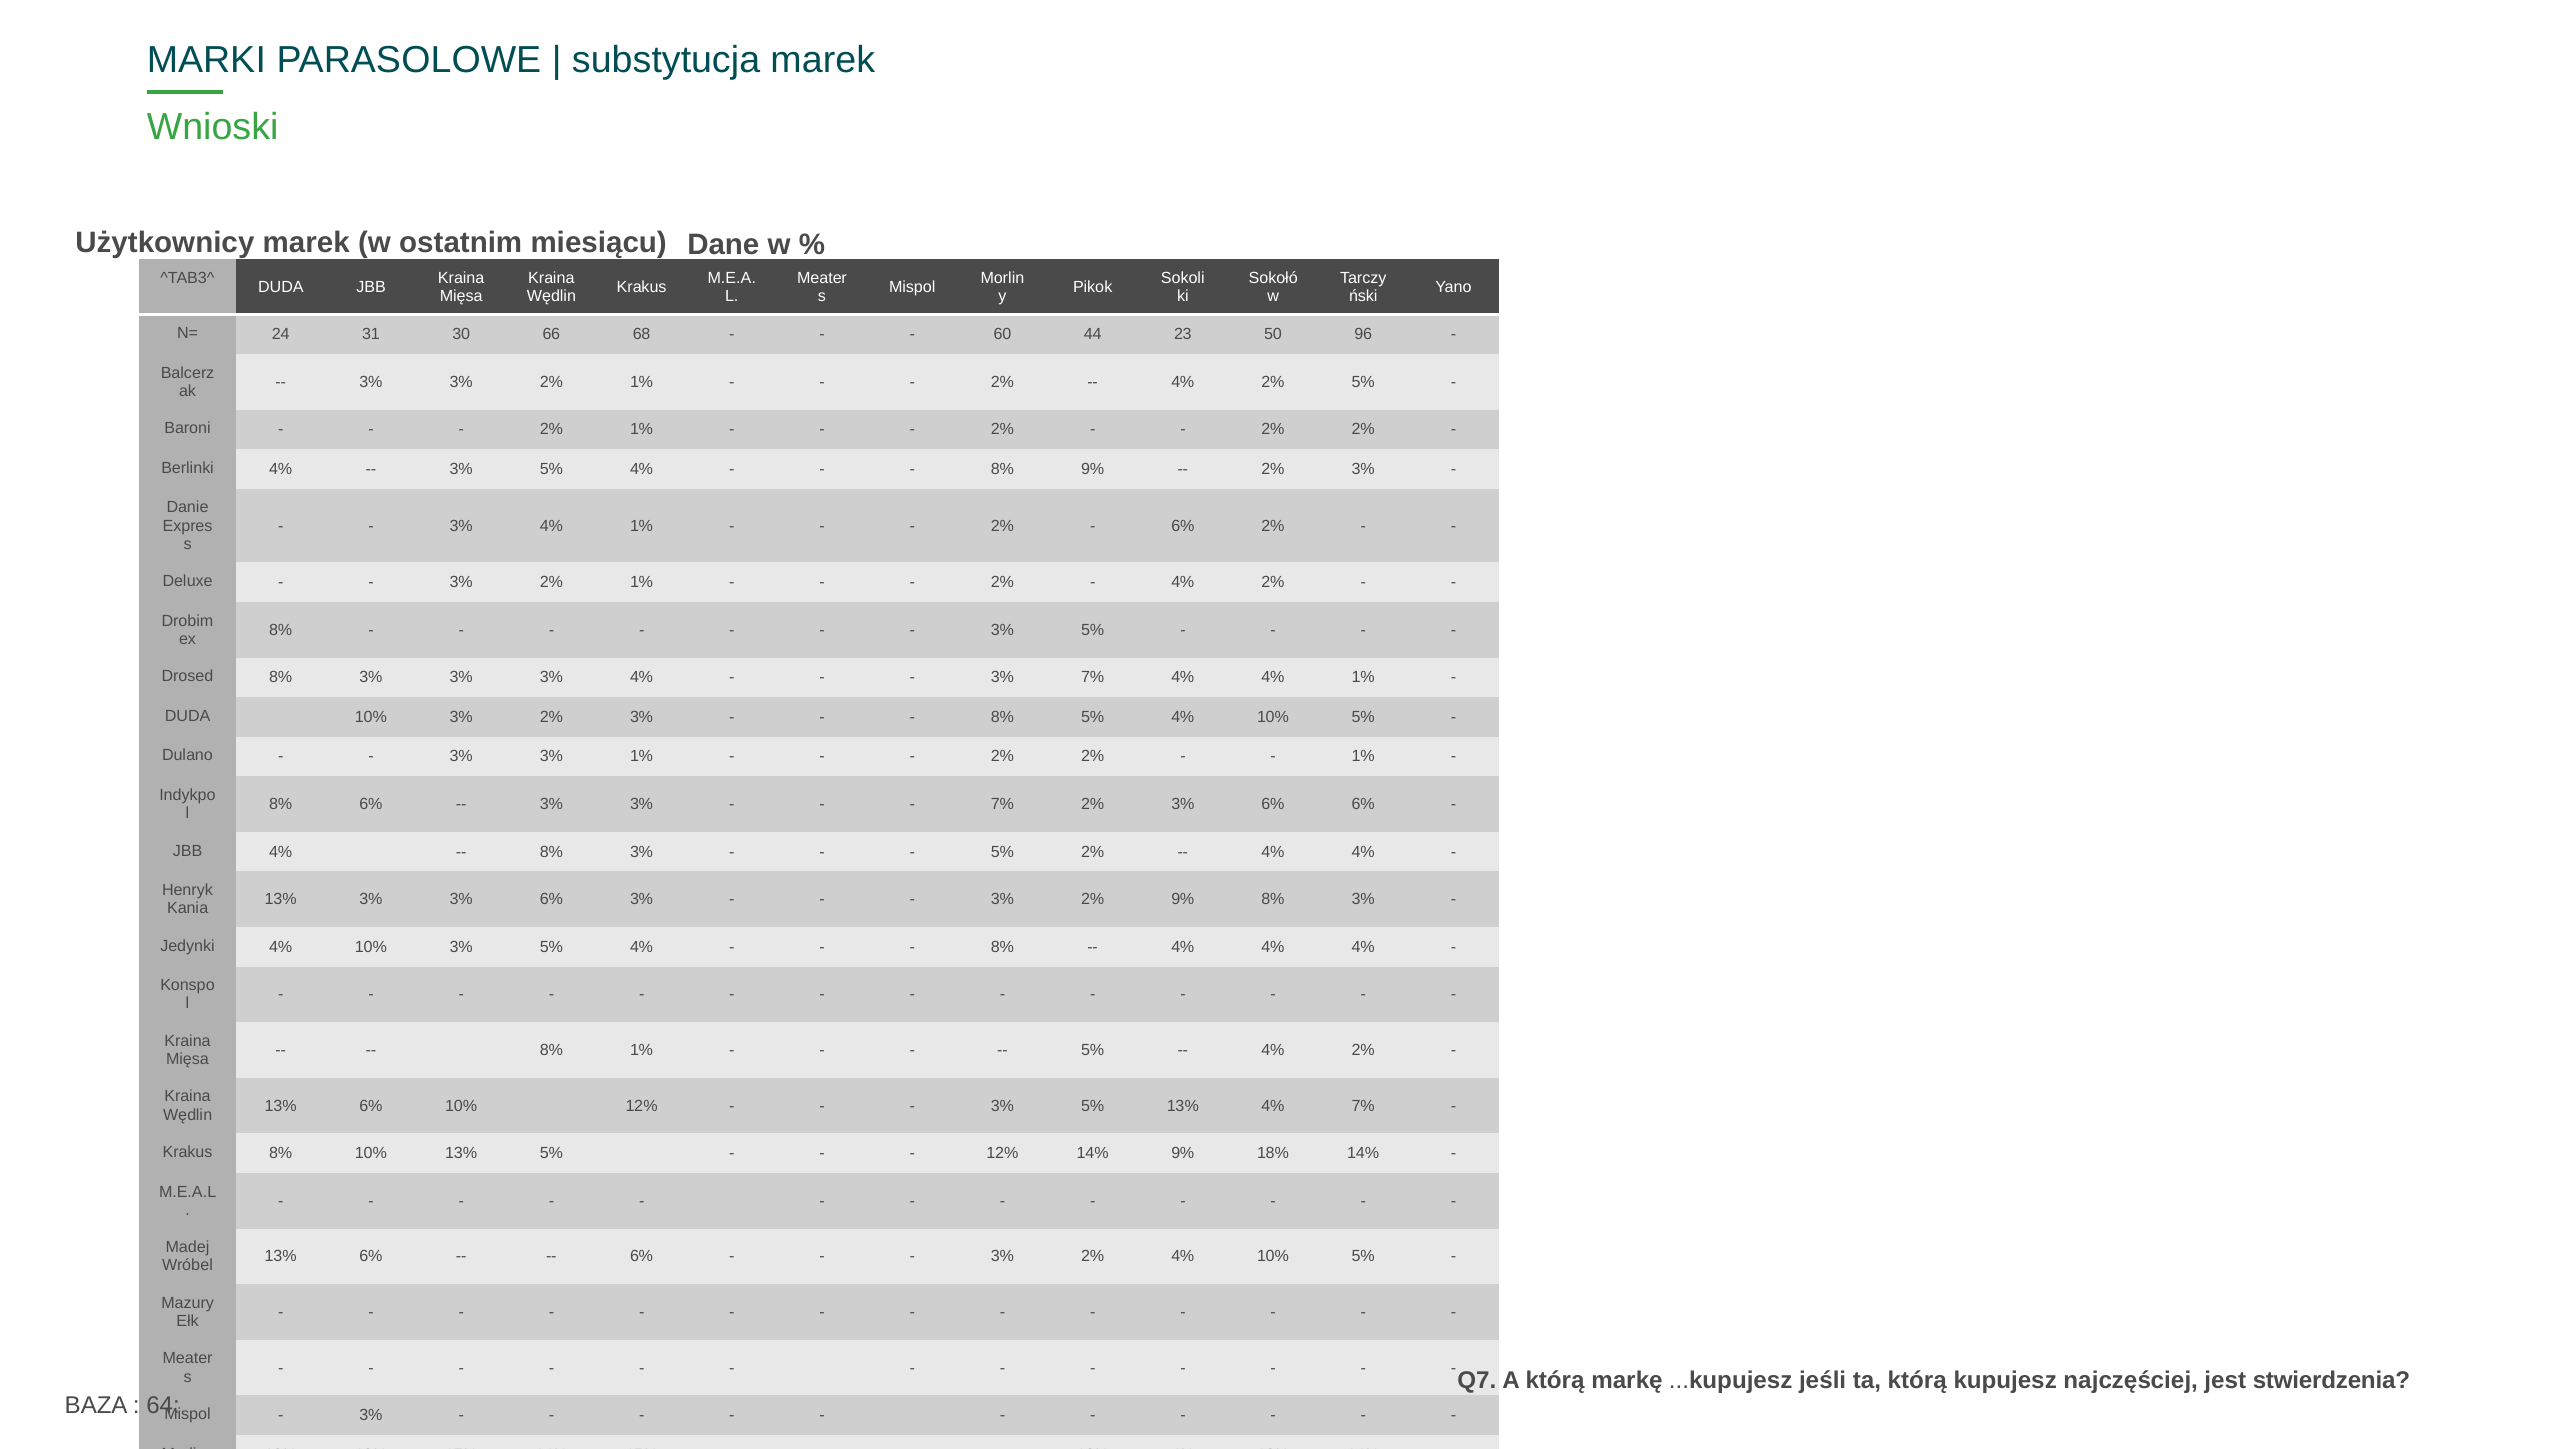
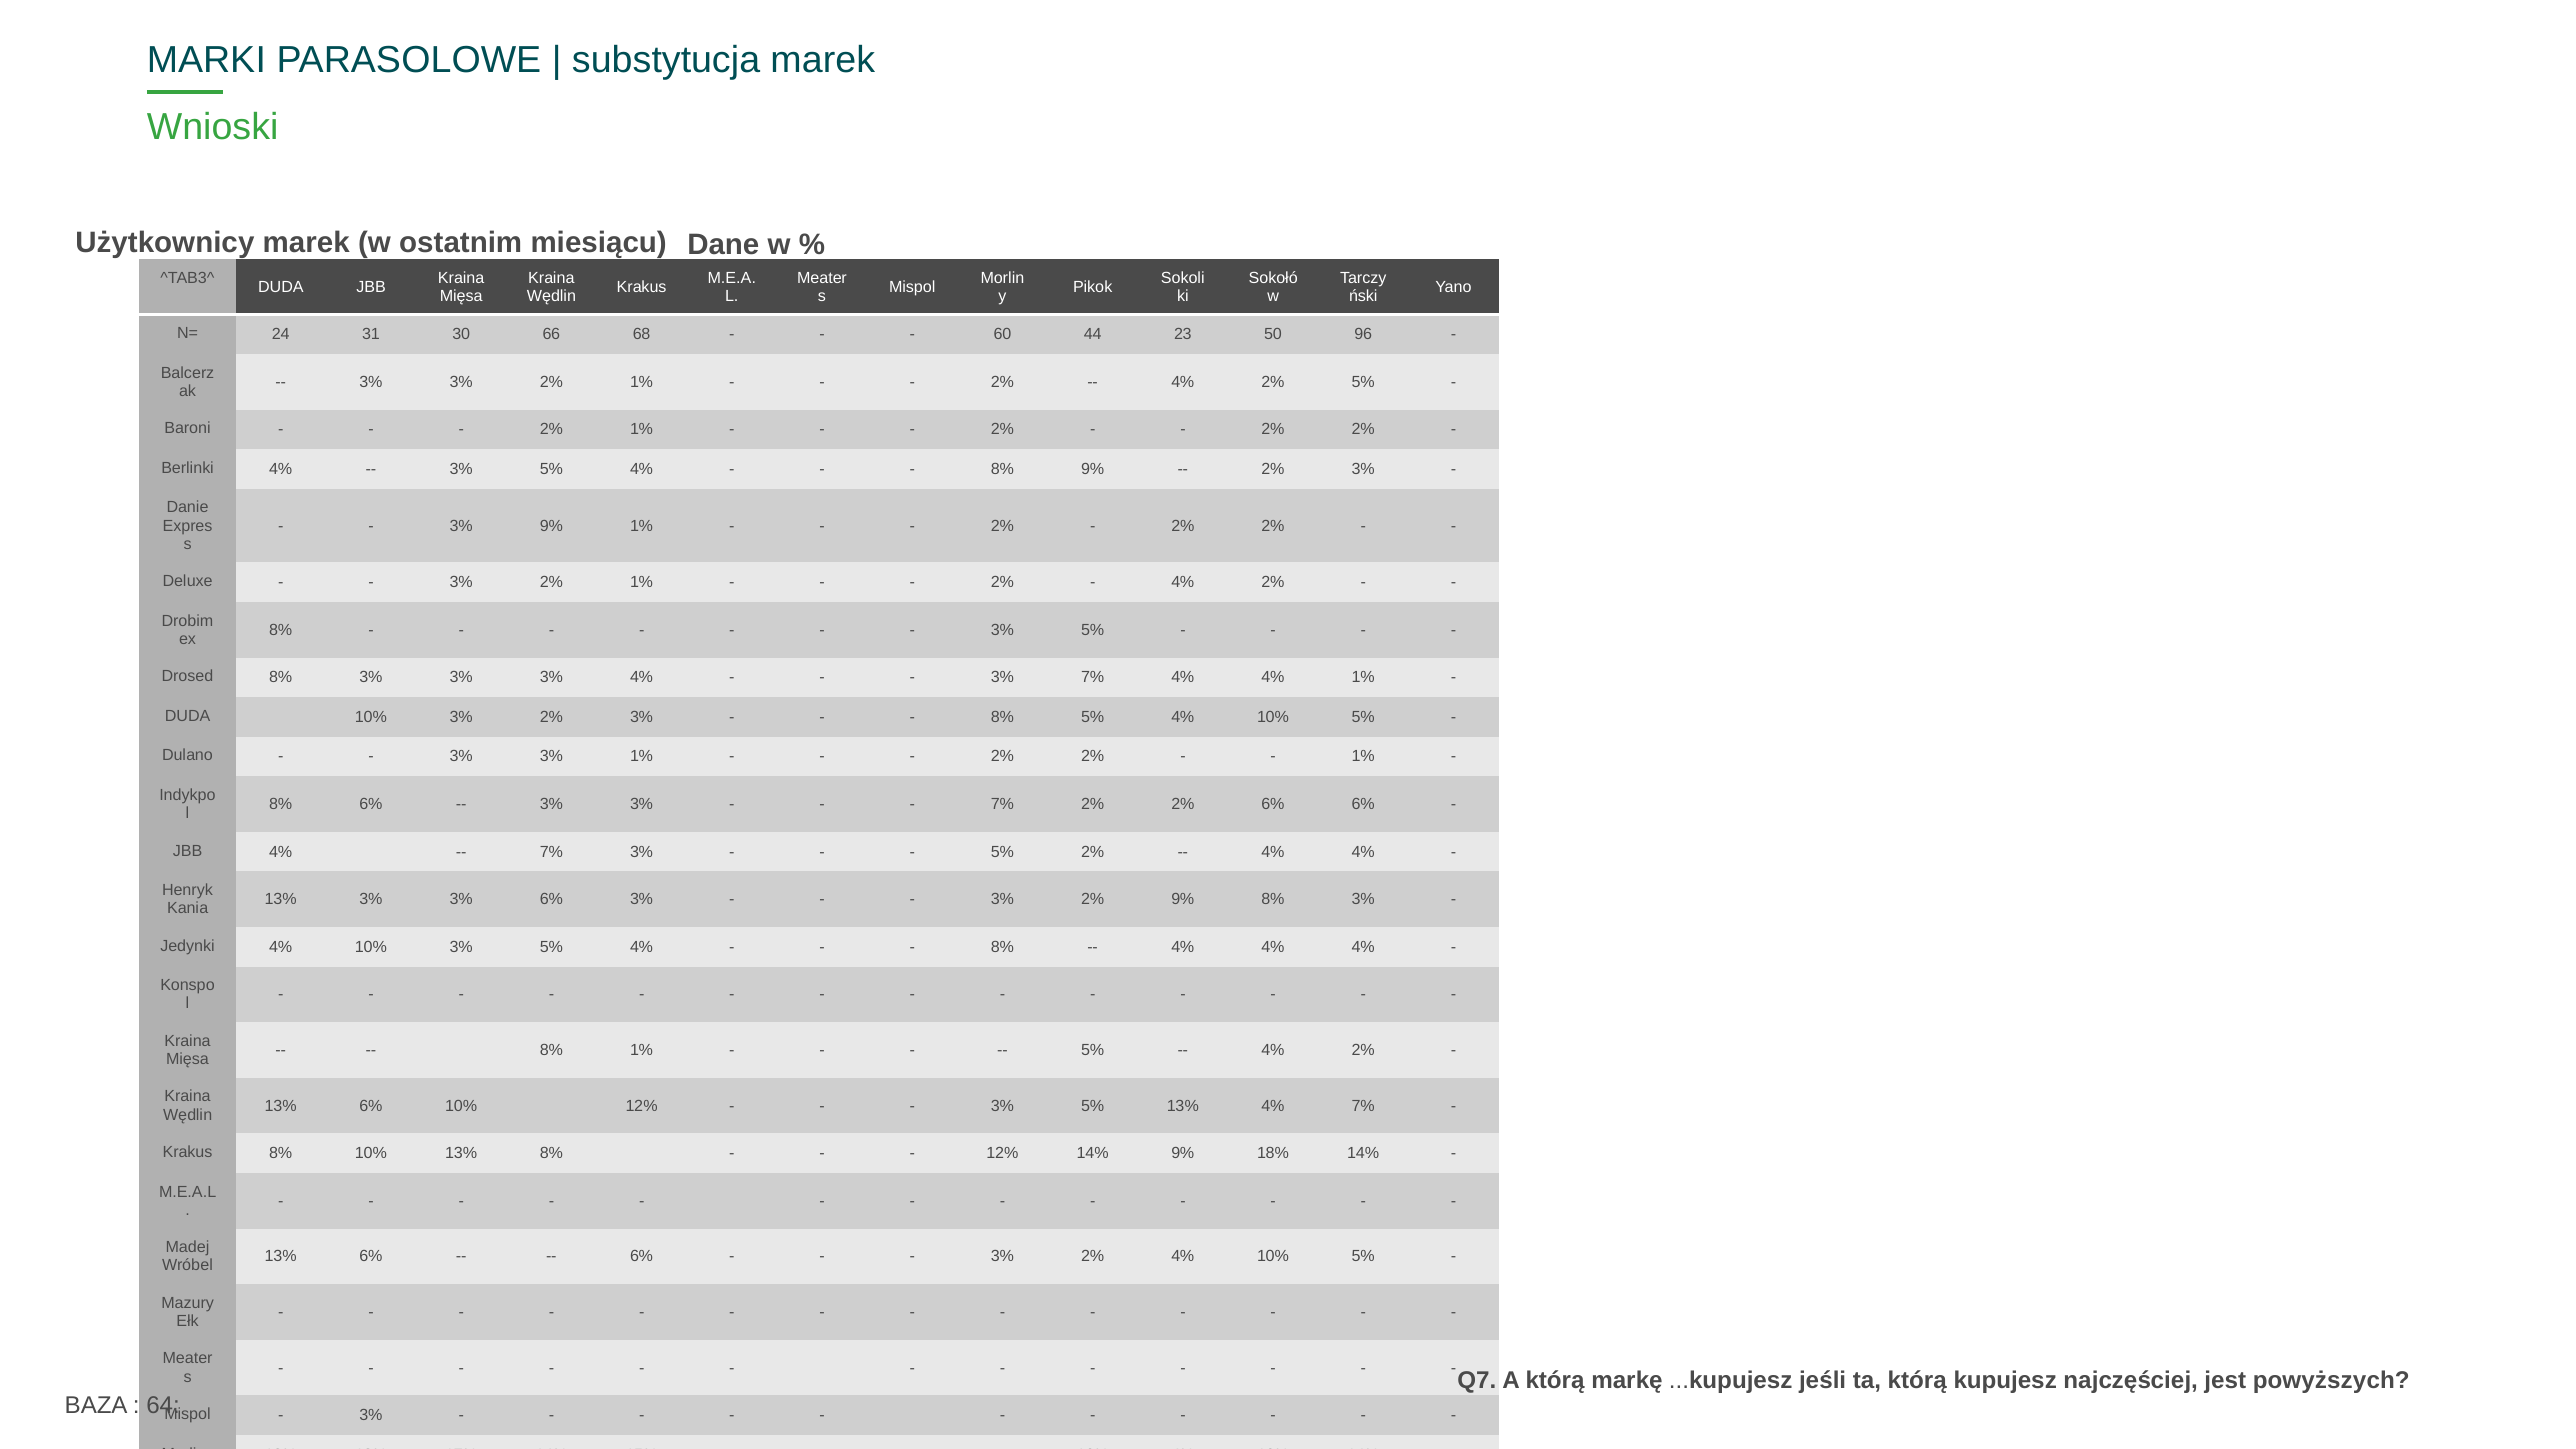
4%: 4% -> 9% (551, 526)
6%: 6% -> 2% (1183, 526)
7% 2% 3%: 3% -> 2% (1183, 804)
8%: 8% -> 7% (551, 852)
13% 5%: 5% -> 8% (551, 1153)
stwierdzenia: stwierdzenia -> powyższych (2331, 1381)
